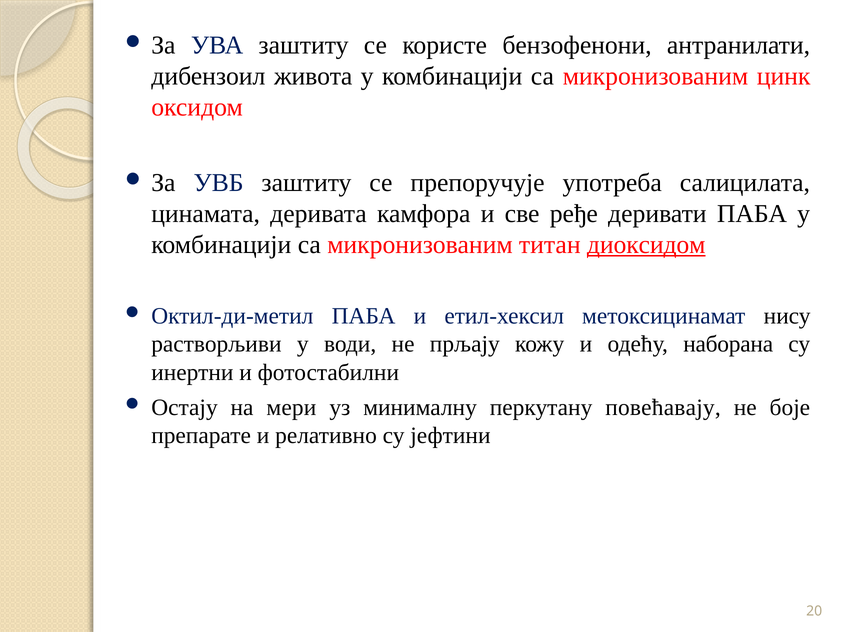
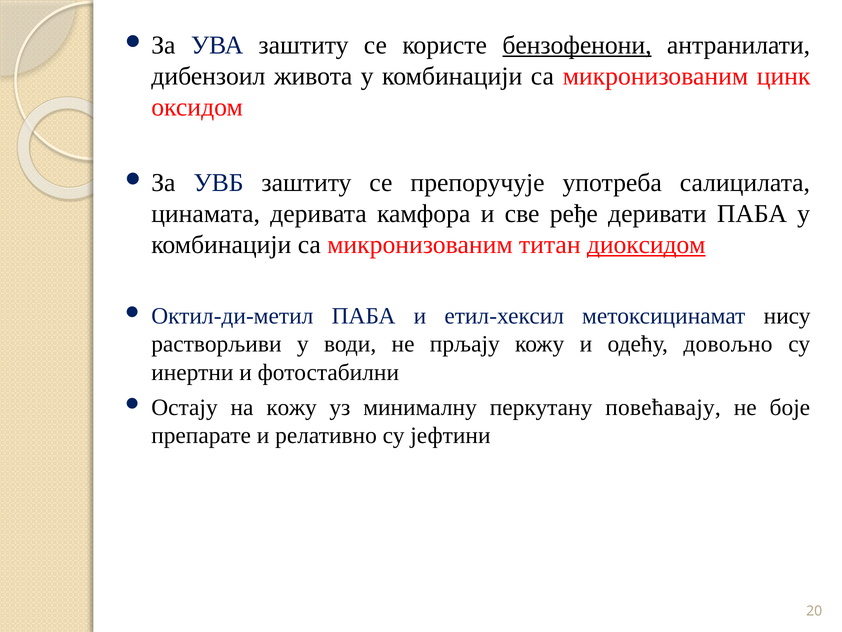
бензофенони underline: none -> present (577, 45)
наборана: наборана -> довољно (728, 344)
на мери: мери -> кожу (292, 407)
